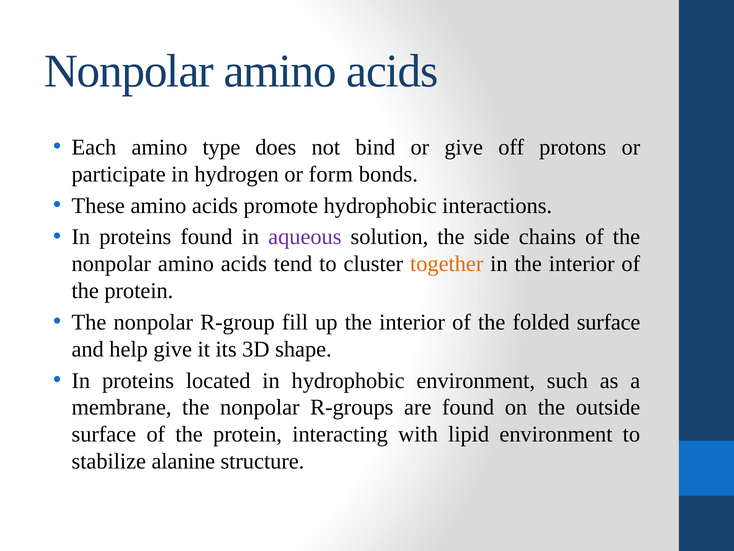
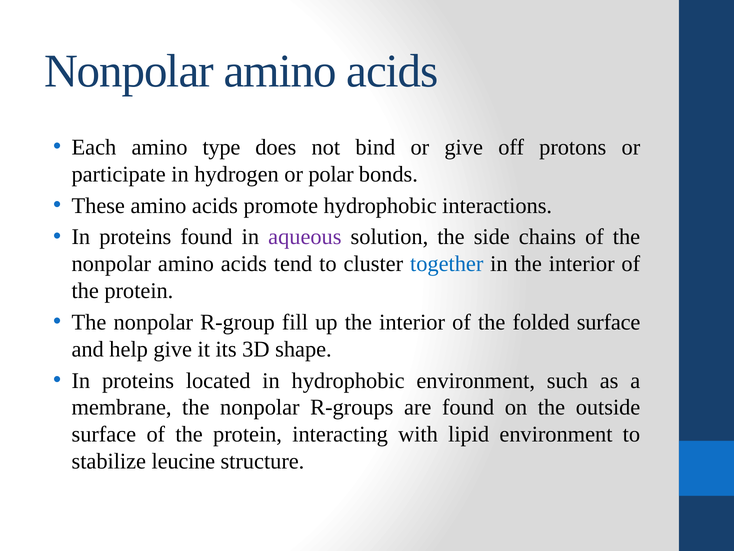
form: form -> polar (331, 174)
together colour: orange -> blue (447, 264)
alanine: alanine -> leucine (183, 461)
